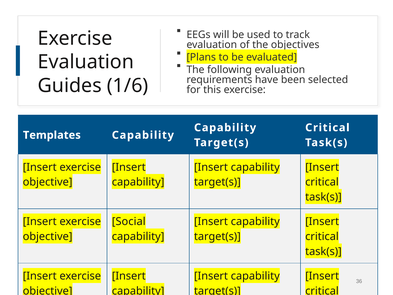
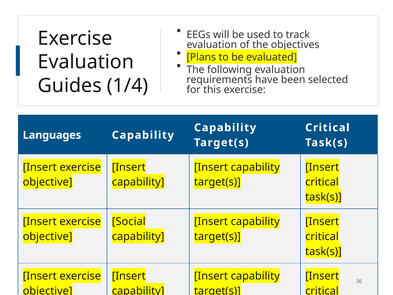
1/6: 1/6 -> 1/4 (128, 86)
Templates: Templates -> Languages (52, 135)
